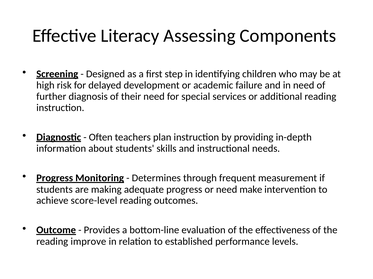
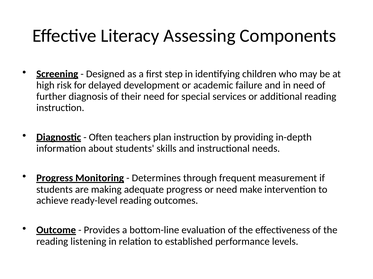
score-level: score-level -> ready-level (94, 201)
improve: improve -> listening (88, 242)
